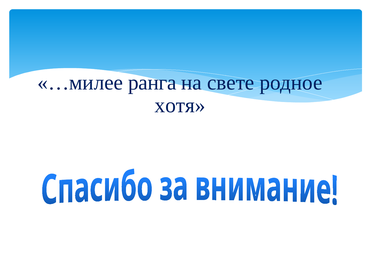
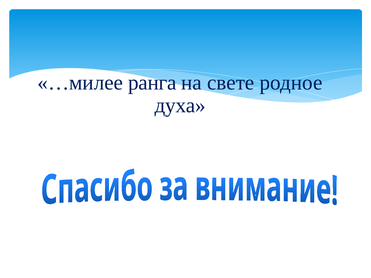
хотя: хотя -> духа (180, 106)
